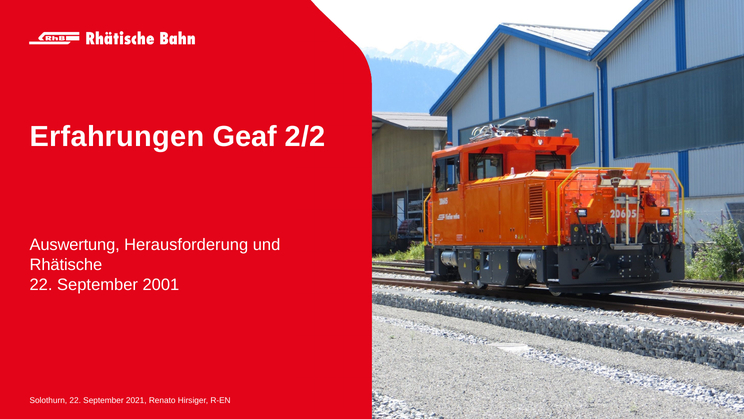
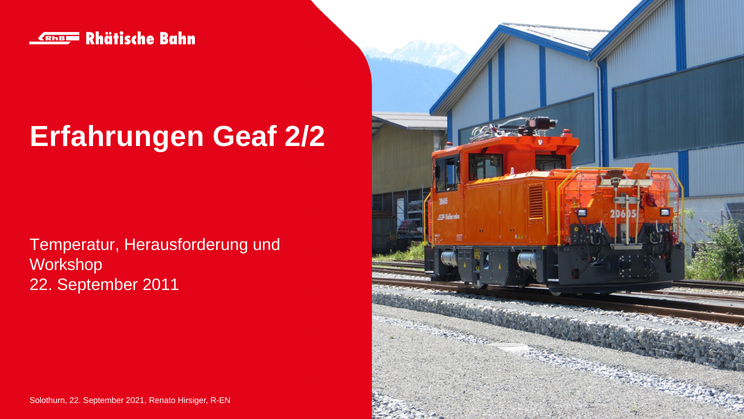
Auswertung: Auswertung -> Temperatur (75, 245)
Rhätische: Rhätische -> Workshop (66, 264)
2001: 2001 -> 2011 (161, 284)
